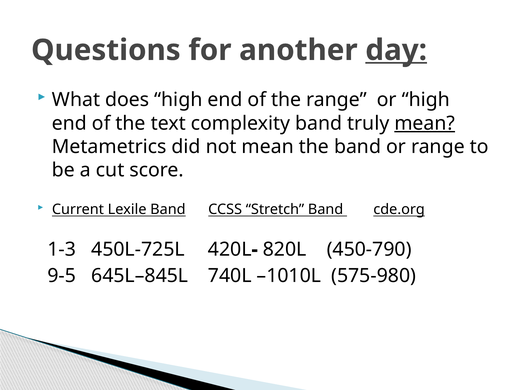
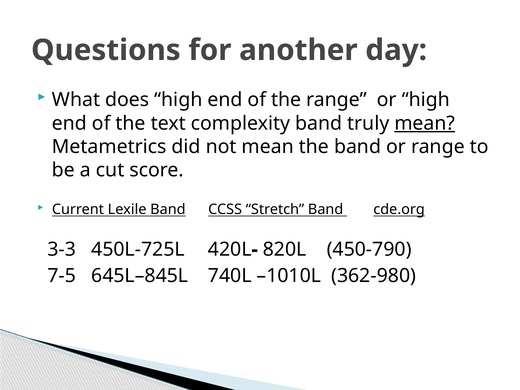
day underline: present -> none (396, 50)
1-3: 1-3 -> 3-3 (62, 249)
9-5: 9-5 -> 7-5 (62, 276)
575-980: 575-980 -> 362-980 (374, 276)
